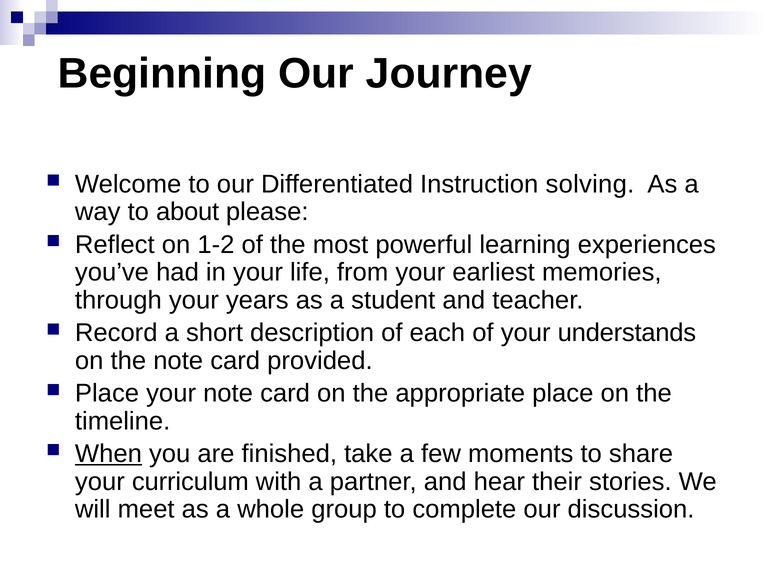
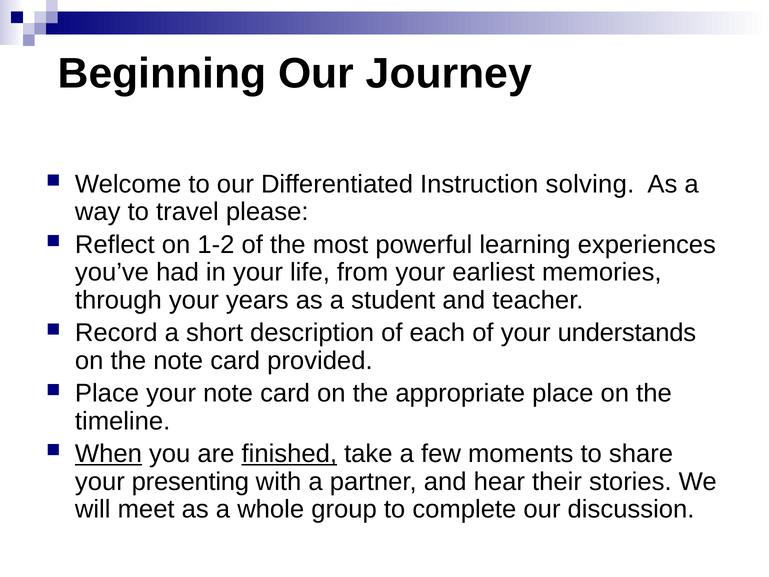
about: about -> travel (187, 212)
finished underline: none -> present (289, 454)
curriculum: curriculum -> presenting (190, 481)
